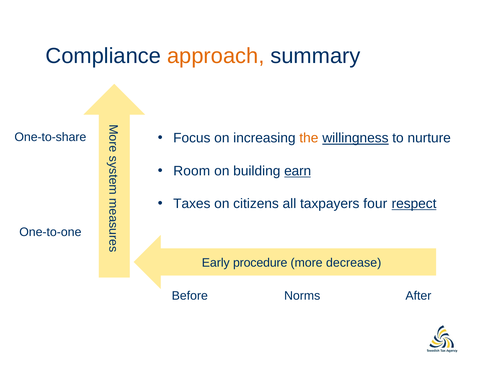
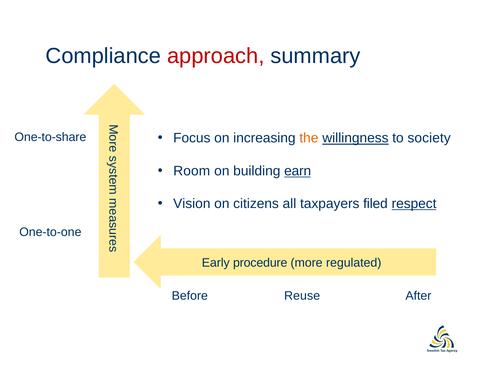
approach colour: orange -> red (216, 56)
nurture: nurture -> society (429, 138)
Taxes: Taxes -> Vision (192, 204)
four: four -> filed (375, 204)
decrease: decrease -> regulated (354, 263)
Norms: Norms -> Reuse (302, 296)
